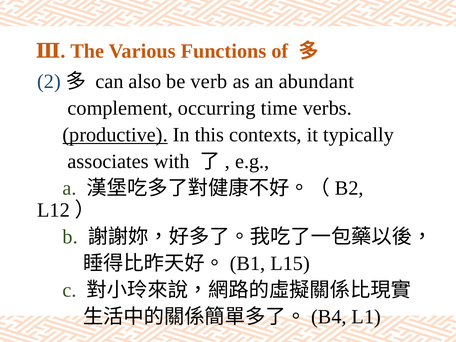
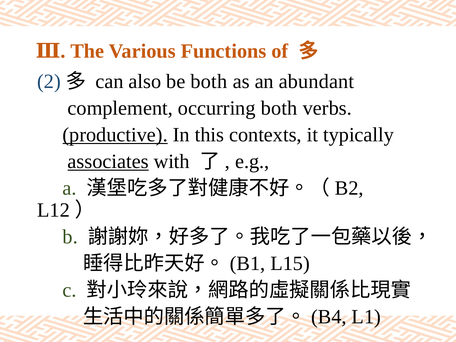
be verb: verb -> both (209, 82)
occurring time: time -> both (279, 108)
associates underline: none -> present (108, 161)
